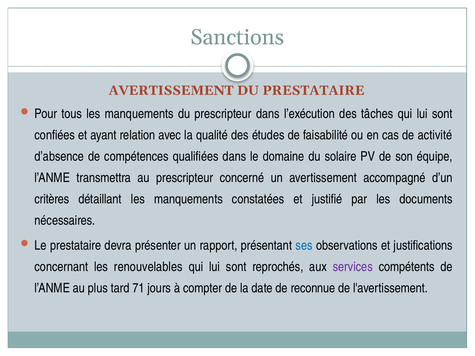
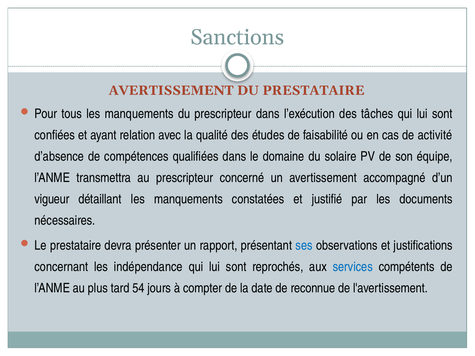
critères: critères -> vigueur (52, 199)
renouvelables: renouvelables -> indépendance (148, 267)
services colour: purple -> blue (353, 267)
71: 71 -> 54 (139, 288)
